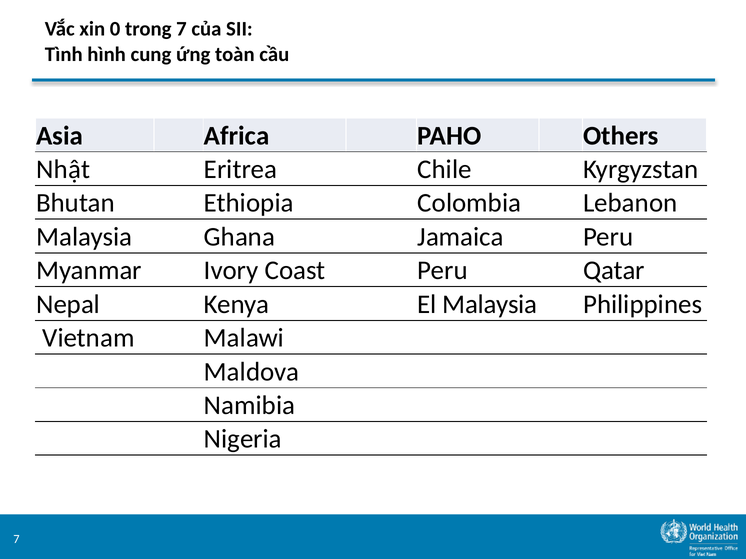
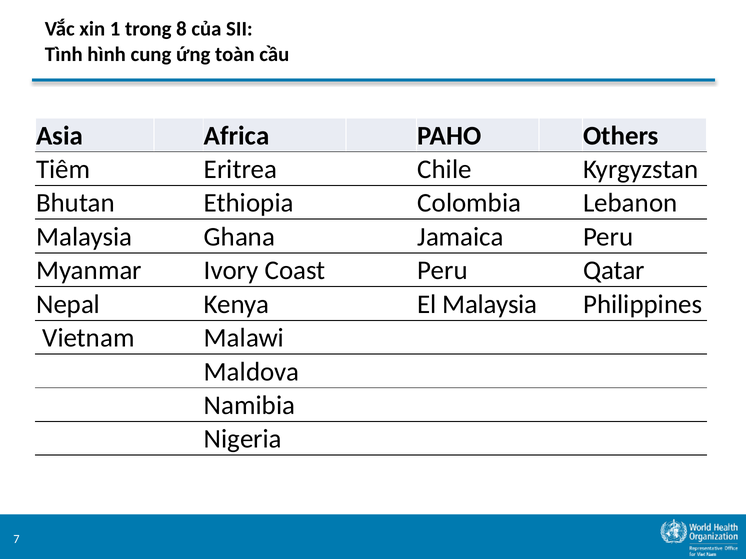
0: 0 -> 1 (115, 29)
trong 7: 7 -> 8 (181, 29)
Nhật: Nhật -> Tiêm (63, 170)
